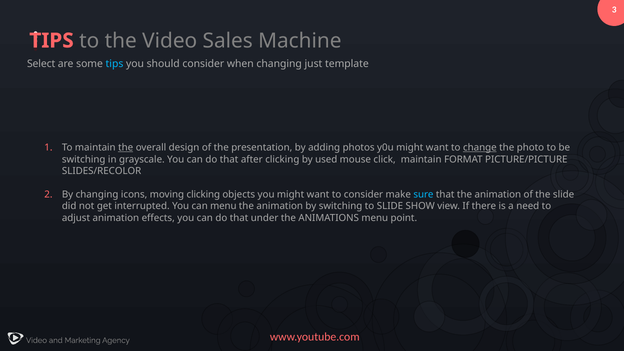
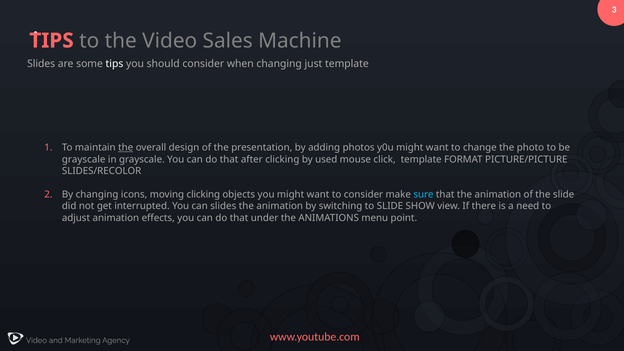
Select: Select -> Slides (41, 64)
tips colour: light blue -> white (114, 64)
change underline: present -> none (480, 148)
switching: switching -> grayscale (84, 159)
click maintain: maintain -> template (421, 159)
can menu: menu -> slides (223, 206)
